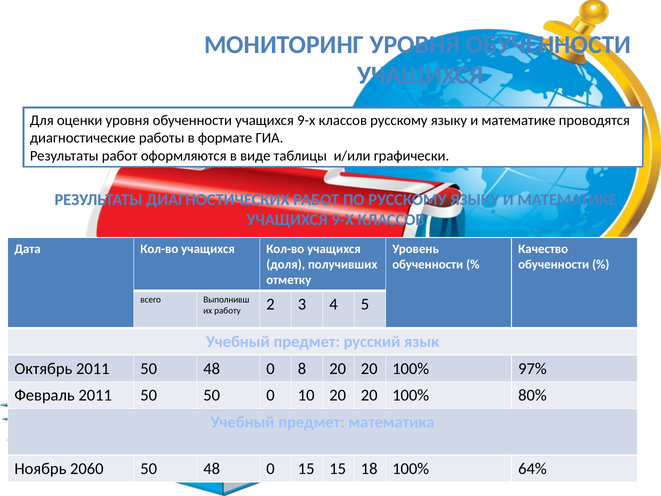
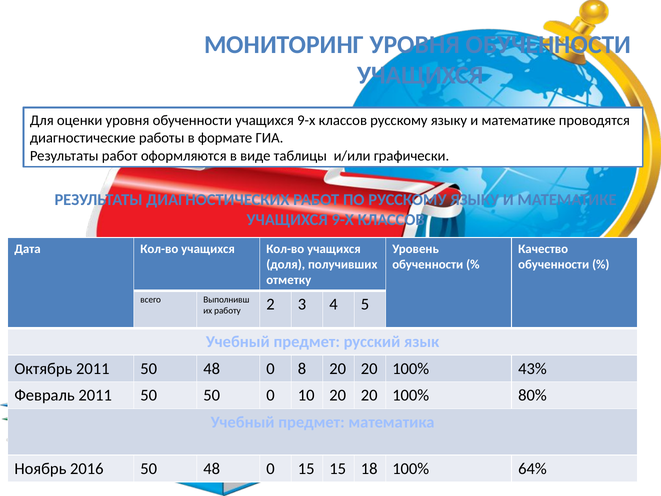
97%: 97% -> 43% (532, 368)
2060: 2060 -> 2016 (87, 468)
